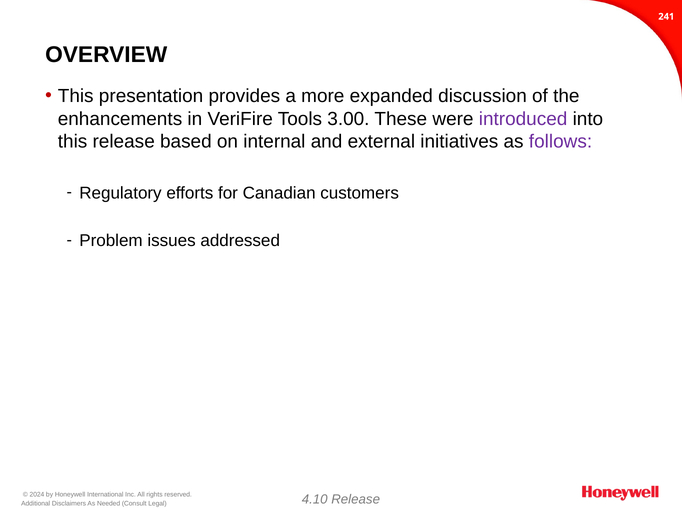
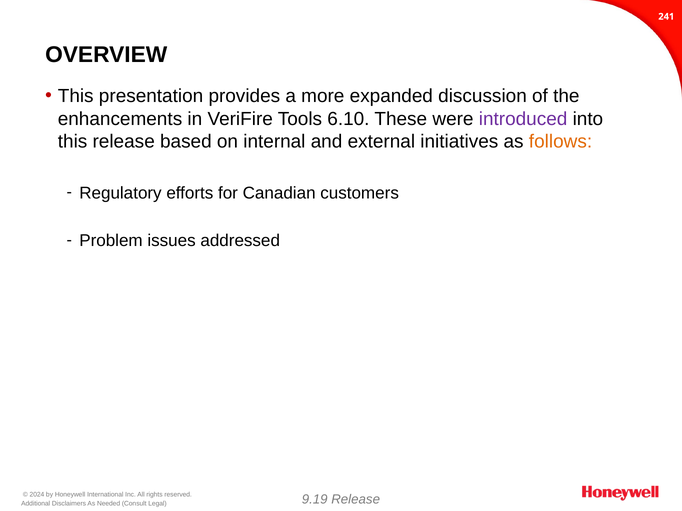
3.00: 3.00 -> 6.10 (348, 119)
follows colour: purple -> orange (561, 142)
4.10: 4.10 -> 9.19 (315, 500)
